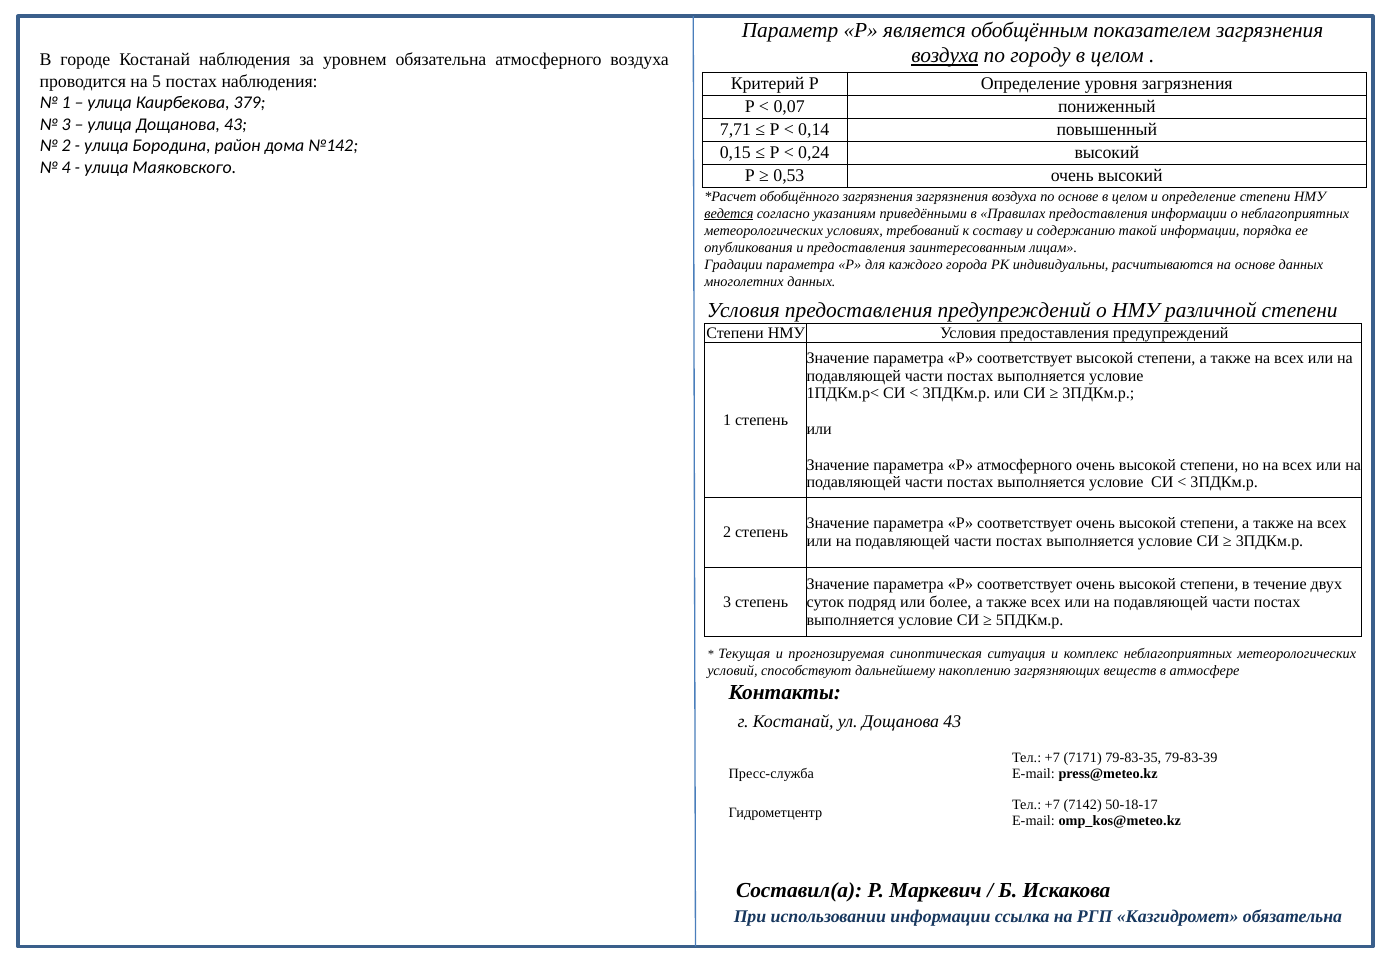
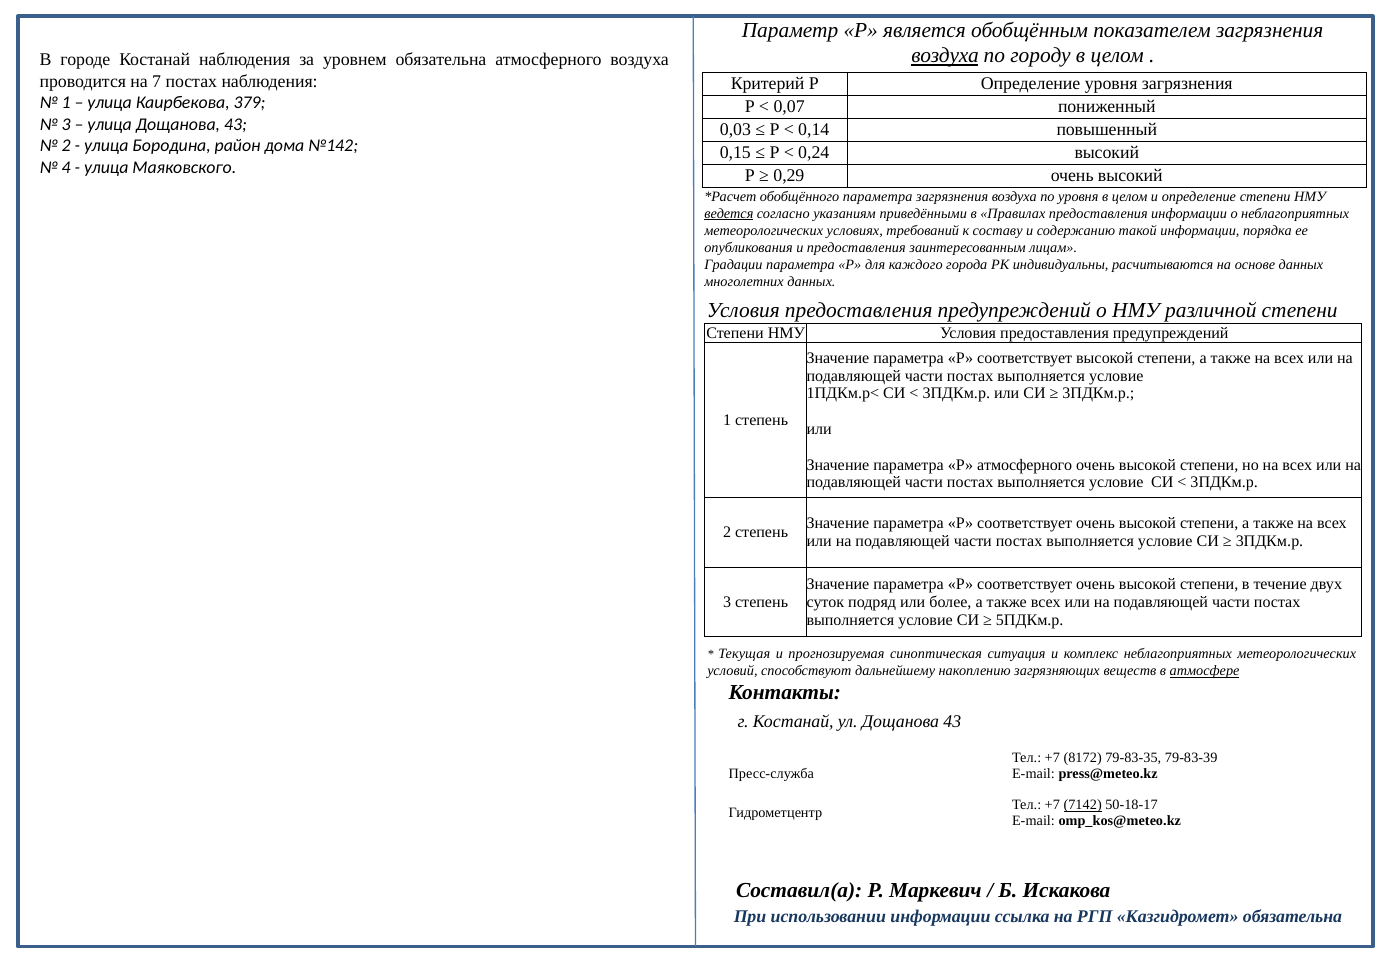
5: 5 -> 7 (157, 82)
7,71: 7,71 -> 0,03 (735, 129)
0,53: 0,53 -> 0,29 (789, 175)
обобщённого загрязнения: загрязнения -> параметра (878, 197)
по основе: основе -> уровня (1078, 197)
атмосфере underline: none -> present (1205, 671)
7171: 7171 -> 8172 (1083, 758)
7142 underline: none -> present (1083, 805)
